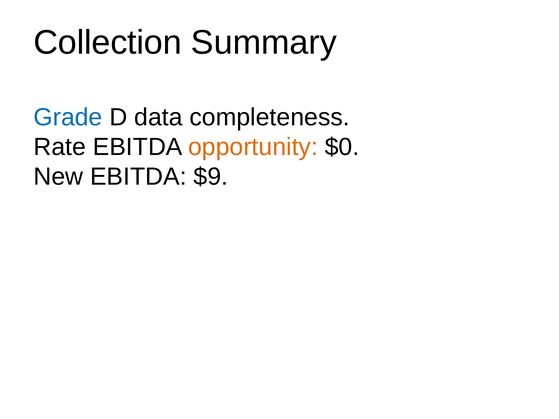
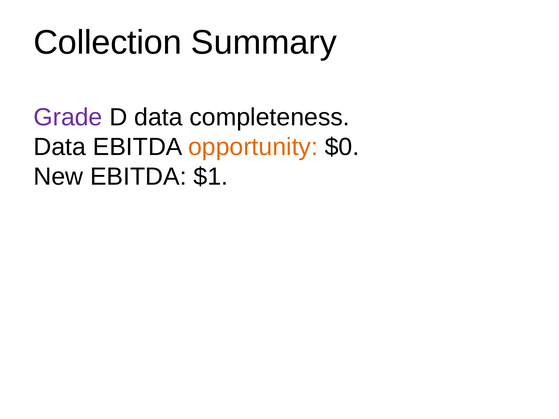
Grade colour: blue -> purple (68, 117)
Rate: Rate -> Data (60, 147)
$9: $9 -> $1 (211, 177)
